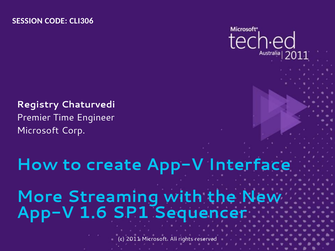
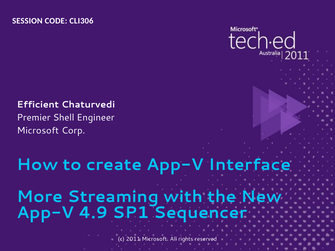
Registry: Registry -> Efficient (38, 105)
Time: Time -> Shell (64, 118)
1.6: 1.6 -> 4.9 (93, 213)
